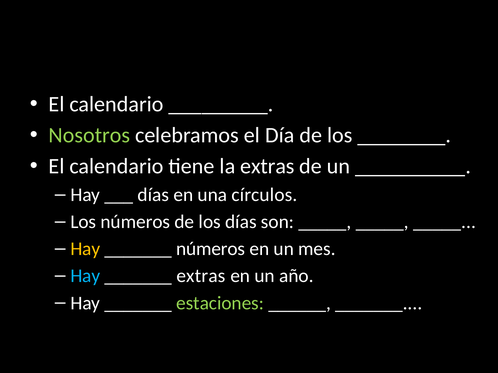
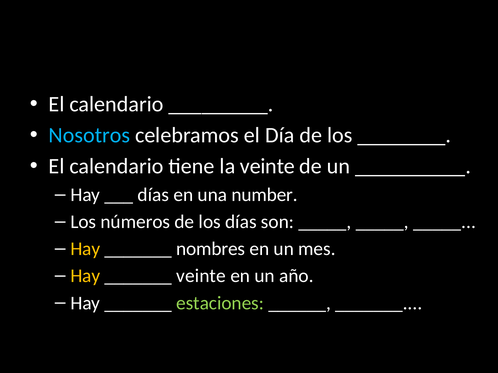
Nosotros colour: light green -> light blue (89, 136)
la extras: extras -> veinte (267, 167)
círculos: círculos -> number (265, 195)
números: números -> nombres (211, 249)
Hay colour: light blue -> yellow (85, 276)
extras: extras -> veinte (201, 276)
